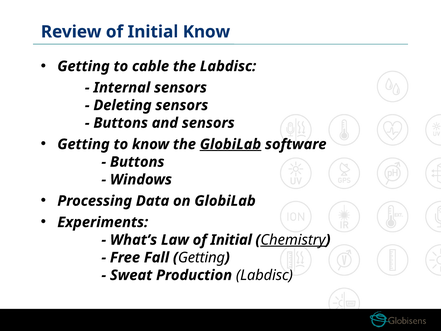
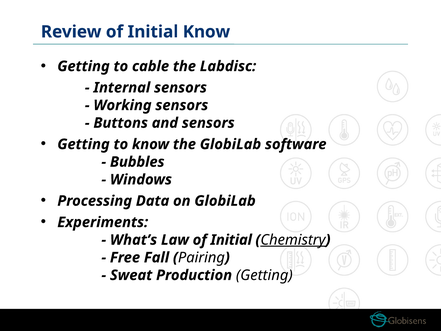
Deleting: Deleting -> Working (123, 105)
GlobiLab underline: present -> none (231, 144)
Buttons: Buttons -> Bubbles (137, 162)
Getting: Getting -> Pairing (201, 257)
Production Labdisc: Labdisc -> Getting (264, 275)
